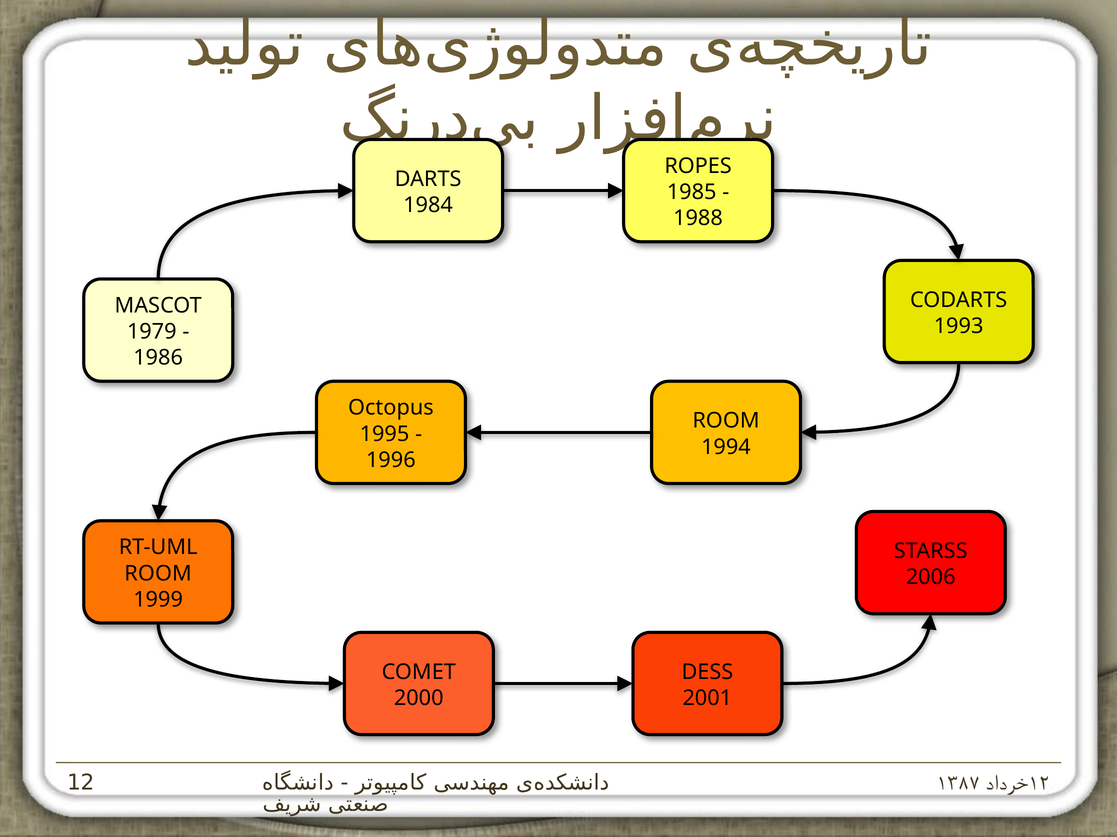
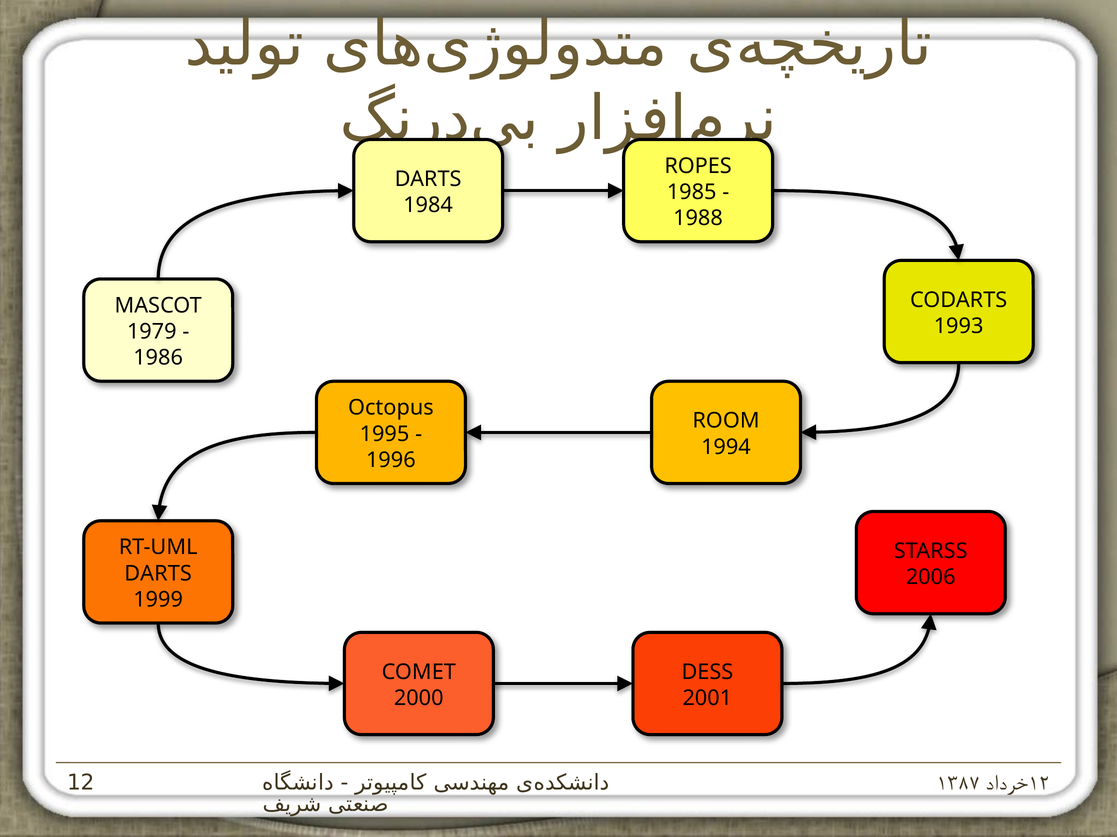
ROOM: ROOM -> DARTS (158, 574)
